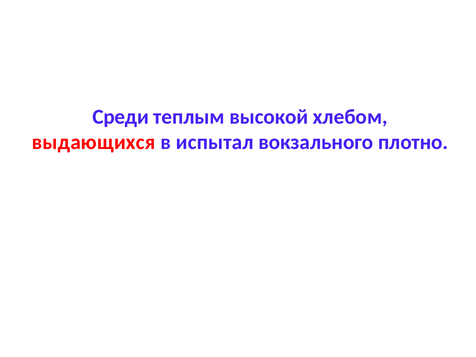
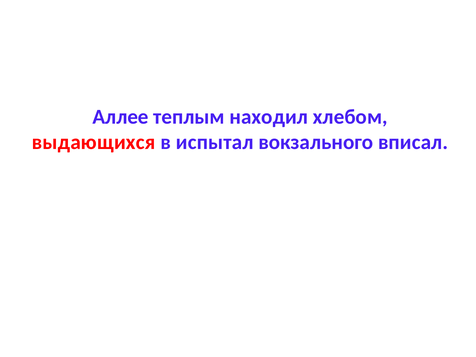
Среди: Среди -> Аллее (121, 117)
высокой: высокой -> находил (269, 117)
плотно: плотно -> вписал (413, 142)
